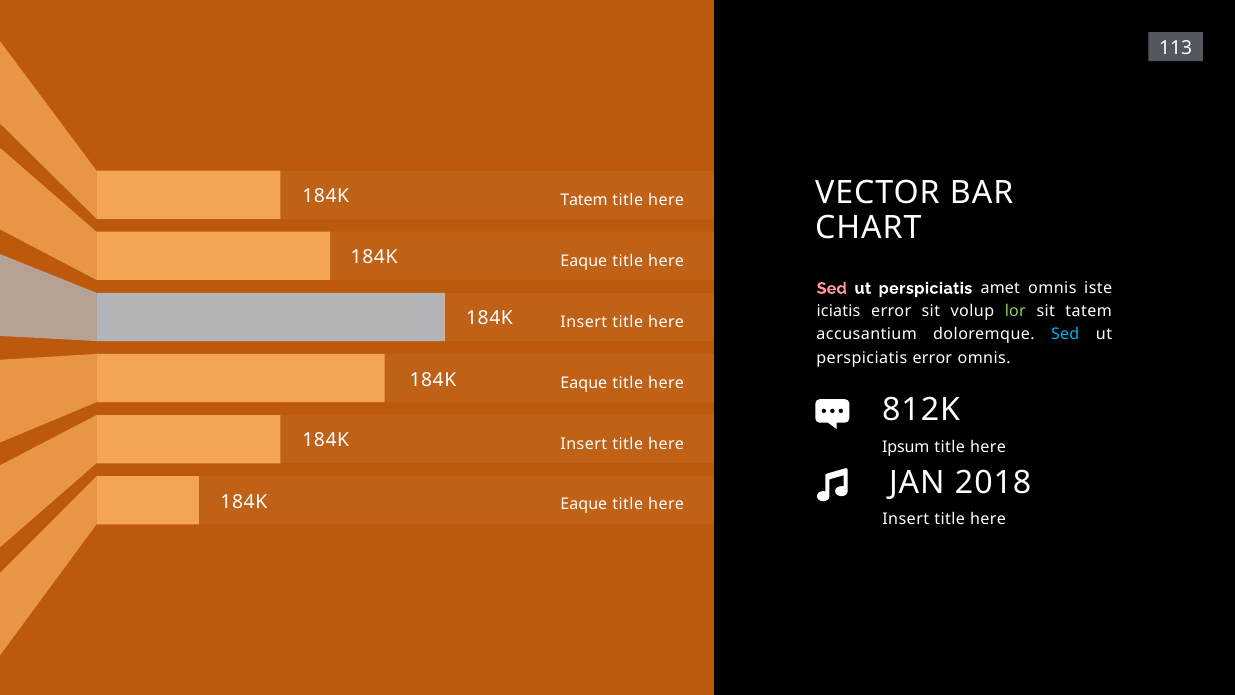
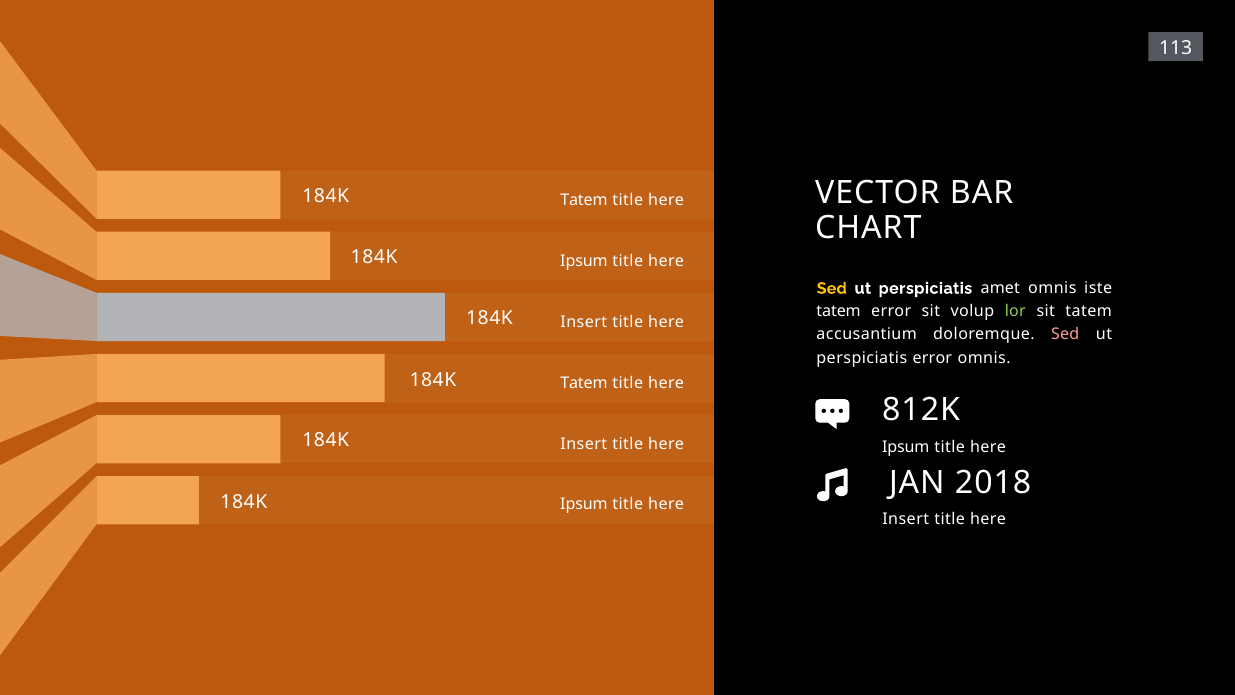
Eaque: Eaque -> Ipsum (584, 261)
Sed colour: pink -> yellow (832, 288)
iciatis: iciatis -> tatem (839, 311)
Sed colour: light blue -> pink (1065, 335)
Eaque: Eaque -> Tatem (584, 383)
Eaque: Eaque -> Ipsum (584, 504)
